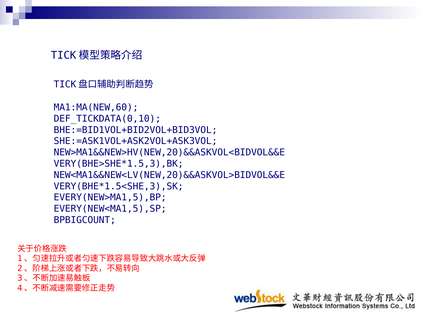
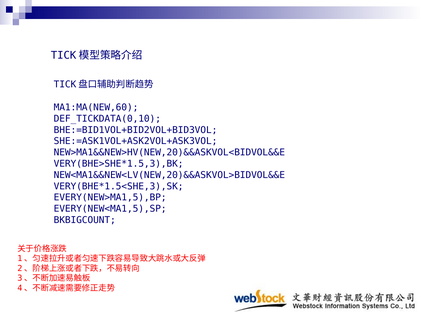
BPBIGCOUNT: BPBIGCOUNT -> BKBIGCOUNT (85, 220)
